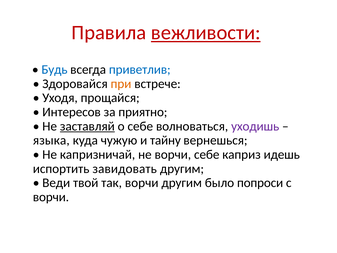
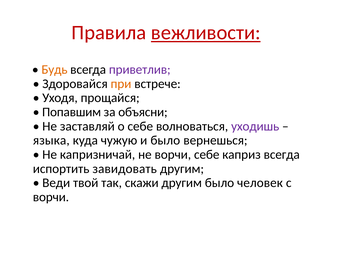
Будь colour: blue -> orange (54, 69)
приветлив colour: blue -> purple (140, 69)
Интересов: Интересов -> Попавшим (72, 112)
приятно: приятно -> объясни (143, 112)
заставляй underline: present -> none (87, 126)
и тайну: тайну -> было (165, 140)
каприз идешь: идешь -> всегда (282, 154)
так ворчи: ворчи -> скажи (142, 183)
попроси: попроси -> человек (260, 183)
